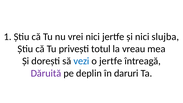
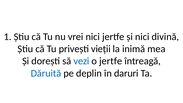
slujba: slujba -> divină (165, 37)
totul: totul -> vieții (101, 49)
vreau: vreau -> inimă (134, 49)
Dăruită colour: purple -> blue (46, 73)
